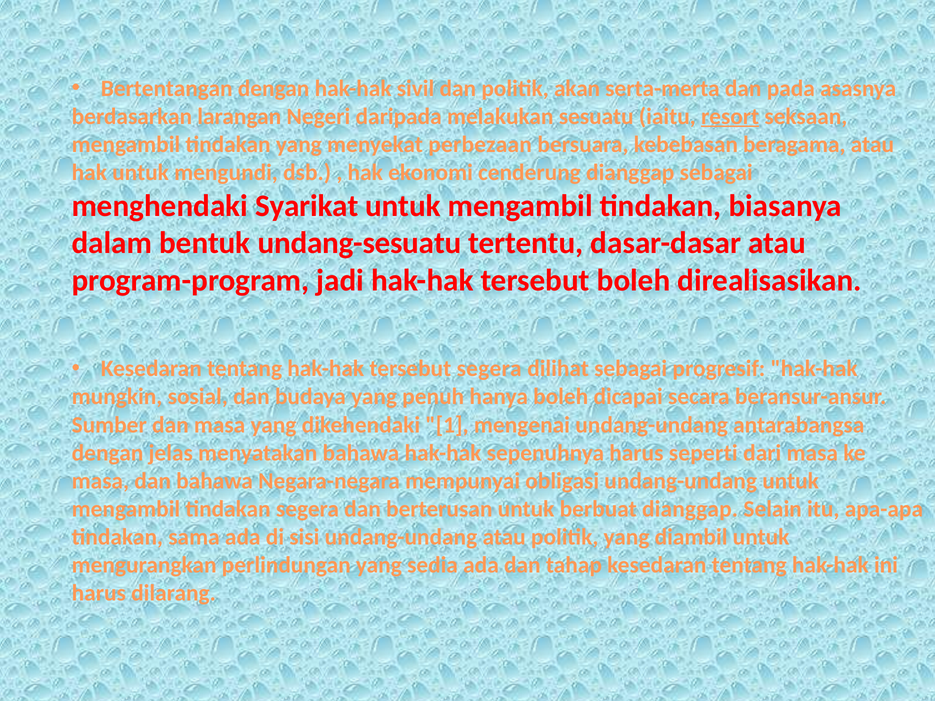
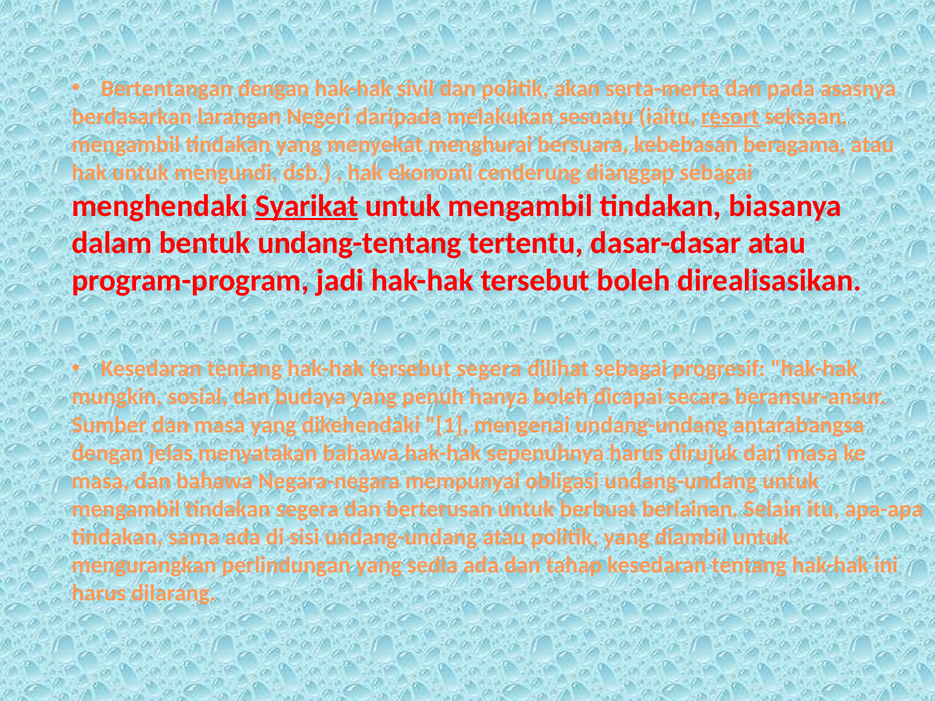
perbezaan: perbezaan -> menghurai (480, 144)
Syarikat underline: none -> present (307, 206)
undang-sesuatu: undang-sesuatu -> undang-tentang (359, 243)
seperti: seperti -> dirujuk (703, 453)
berbuat dianggap: dianggap -> berlainan (690, 509)
